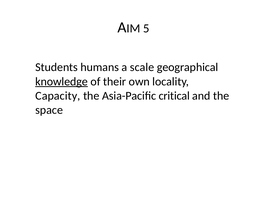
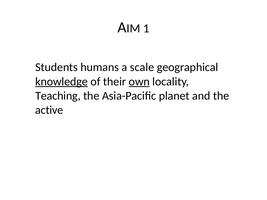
5: 5 -> 1 (146, 29)
own underline: none -> present (139, 82)
Capacity: Capacity -> Teaching (58, 96)
critical: critical -> planet (174, 96)
space: space -> active (49, 110)
